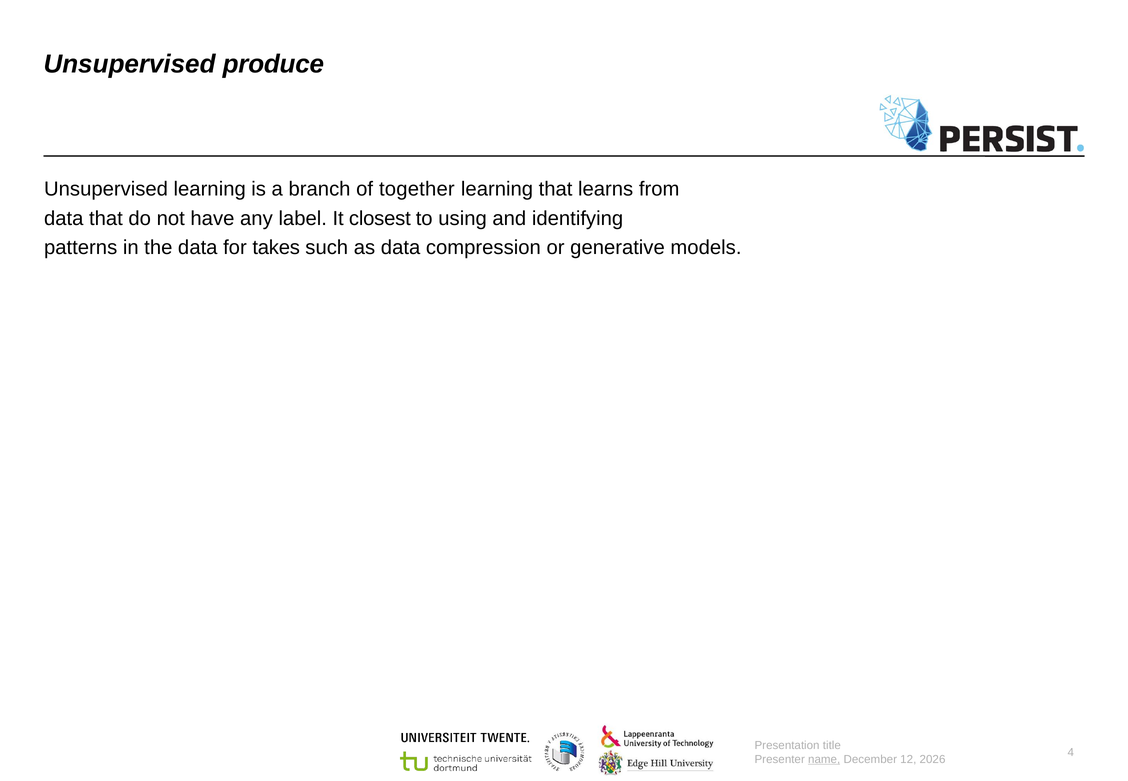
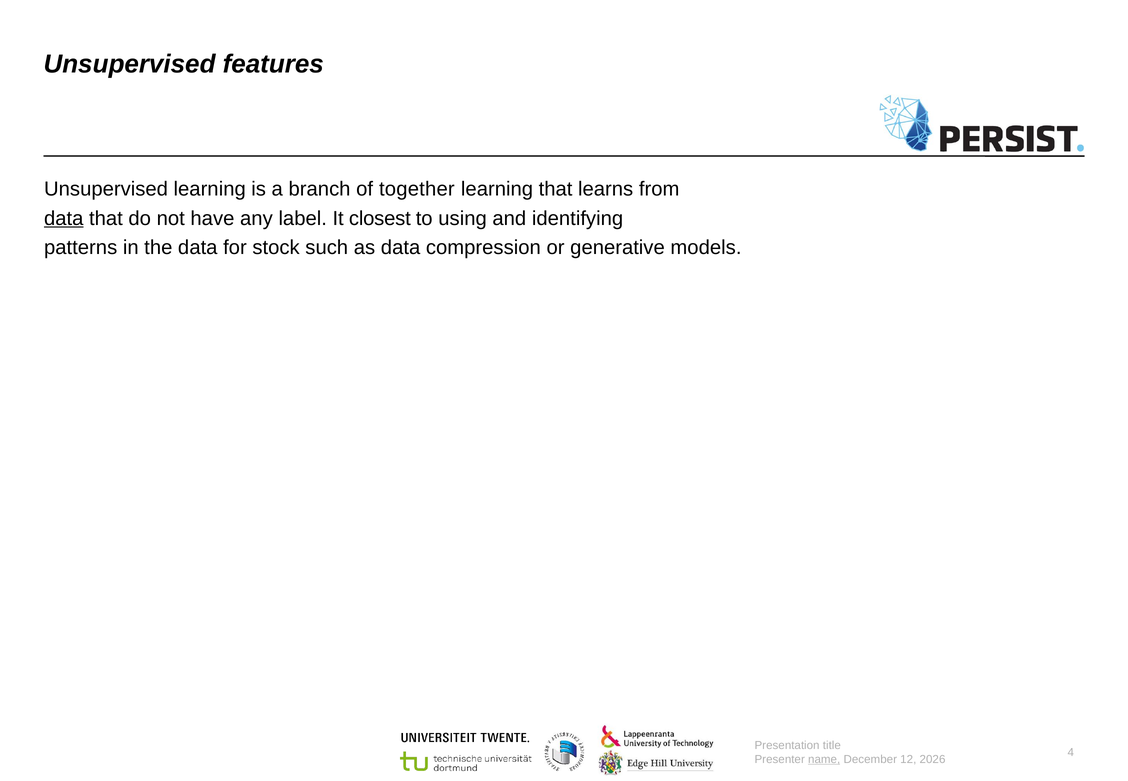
produce: produce -> features (273, 64)
data underline: none -> present (64, 218)
takes: takes -> stock (276, 248)
